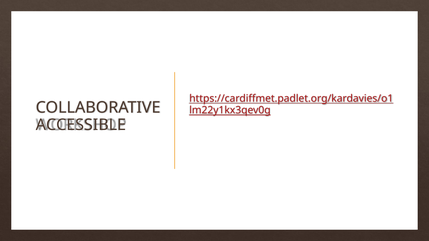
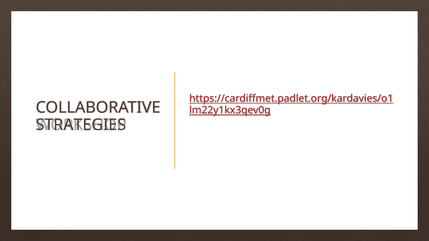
ACCESSIBLE: ACCESSIBLE -> STRATEGIES (81, 125)
